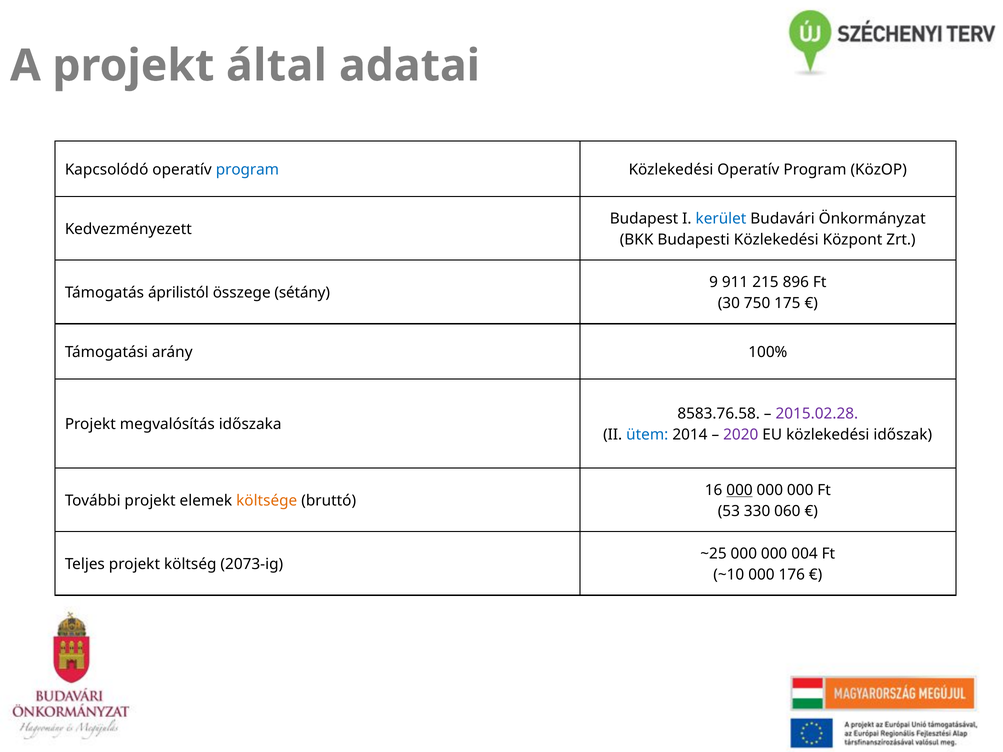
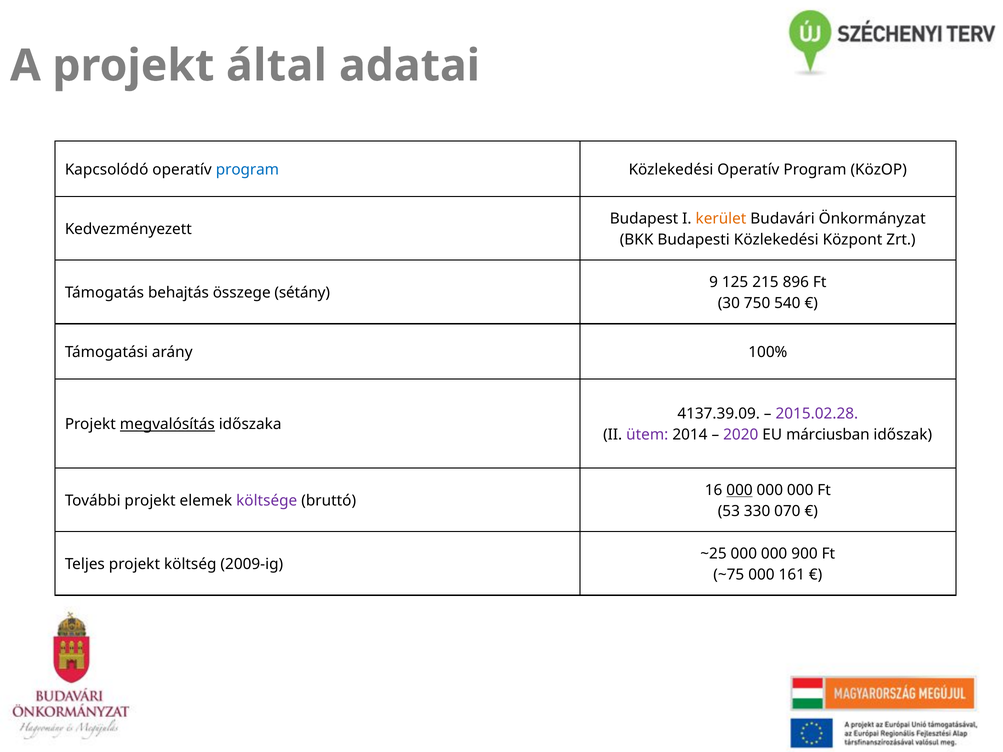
kerület colour: blue -> orange (721, 219)
911: 911 -> 125 (735, 282)
áprilistól: áprilistól -> behajtás (178, 293)
175: 175 -> 540 (787, 303)
8583.76.58: 8583.76.58 -> 4137.39.09 (719, 414)
megvalósítás underline: none -> present (167, 424)
ütem colour: blue -> purple (647, 435)
EU közlekedési: közlekedési -> márciusban (828, 435)
költsége colour: orange -> purple (267, 501)
060: 060 -> 070 (787, 511)
004: 004 -> 900 (805, 554)
2073-ig: 2073-ig -> 2009-ig (252, 564)
~10: ~10 -> ~75 (729, 575)
176: 176 -> 161 (792, 575)
